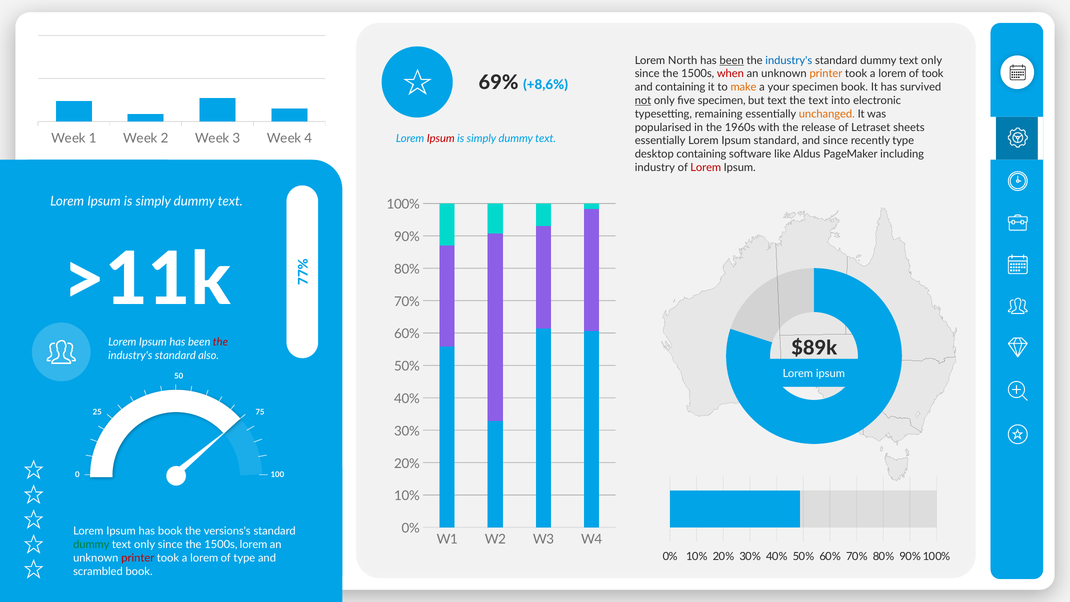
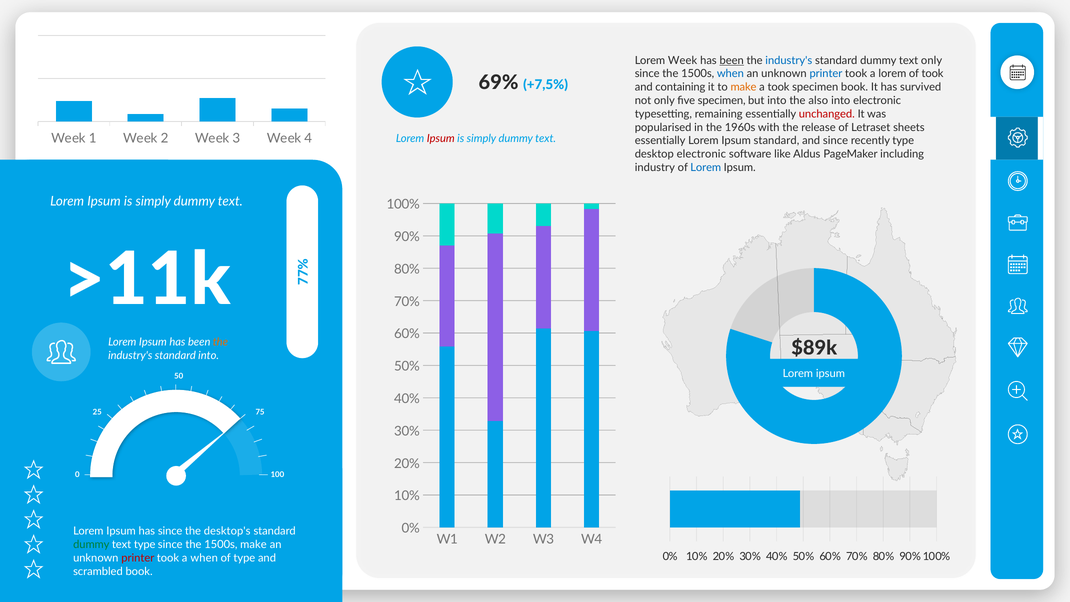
Lorem North: North -> Week (683, 60)
when colour: red -> blue (730, 74)
printer colour: orange -> blue (826, 74)
+8,6%: +8,6% -> +7,5% (546, 85)
a your: your -> took (779, 87)
not underline: present -> none (643, 101)
but text: text -> into (777, 101)
the text: text -> also (818, 101)
unchanged colour: orange -> red (827, 114)
desktop containing: containing -> electronic (701, 154)
Lorem colour: red -> blue (706, 167)
the colour: red -> orange (220, 342)
standard also: also -> into (209, 356)
has book: book -> since (170, 531)
versions's: versions's -> desktop's (227, 531)
only: only -> type (145, 544)
1500s lorem: lorem -> make (253, 544)
lorem: lorem -> when (204, 558)
